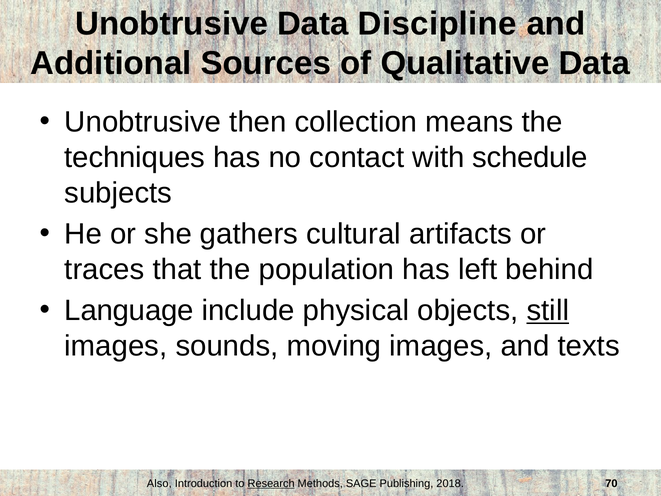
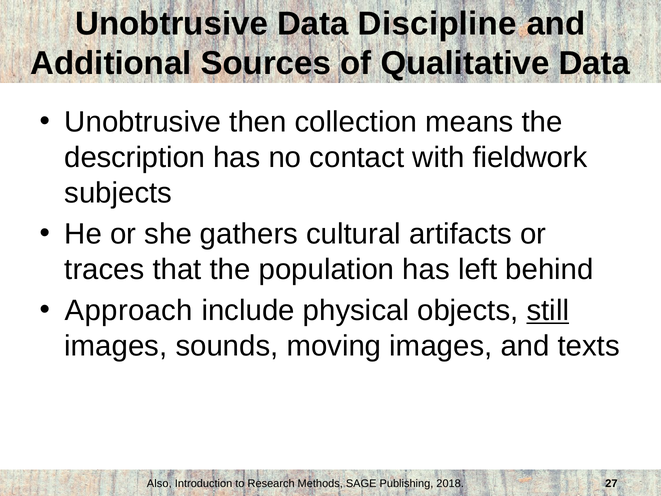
techniques: techniques -> description (135, 157)
schedule: schedule -> fieldwork (530, 157)
Language: Language -> Approach (129, 310)
Research underline: present -> none (271, 483)
70: 70 -> 27 (611, 483)
